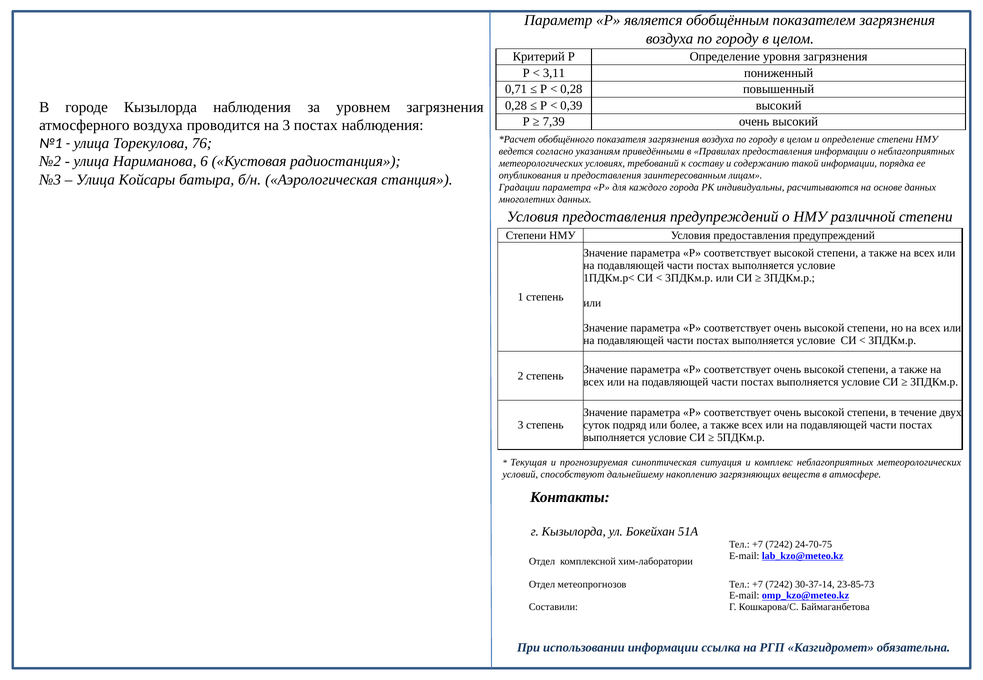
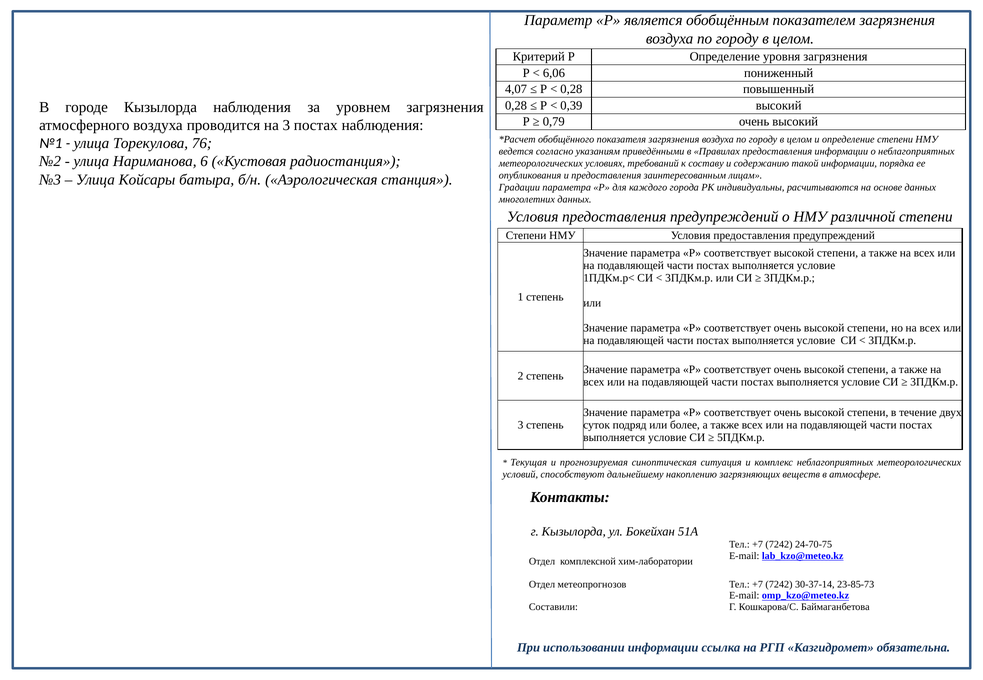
3,11: 3,11 -> 6,06 (554, 73)
0,71: 0,71 -> 4,07 (516, 89)
7,39: 7,39 -> 0,79 (554, 122)
